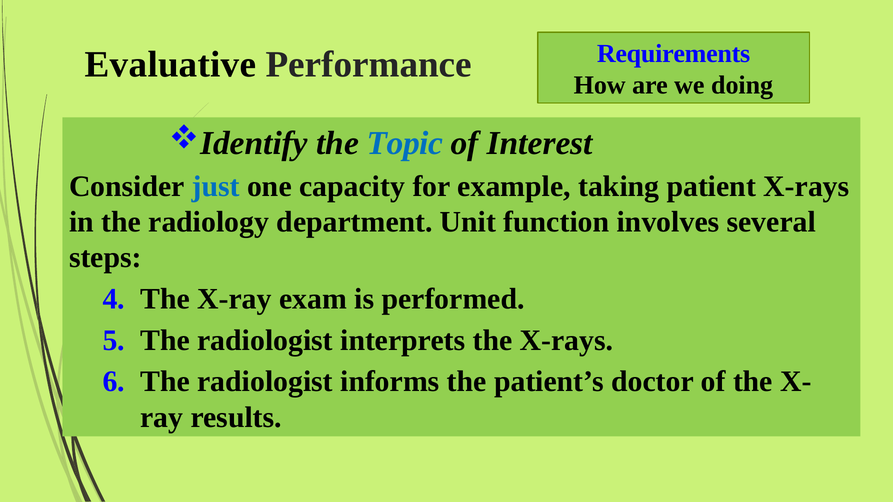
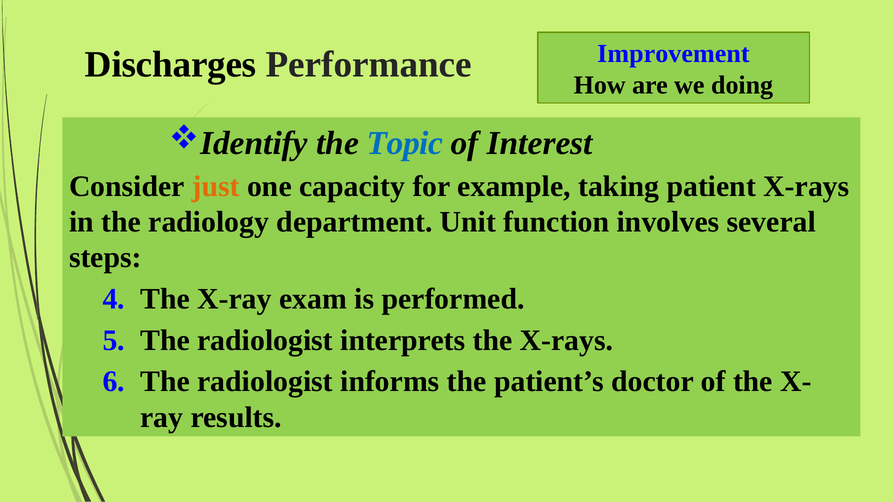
Evaluative: Evaluative -> Discharges (171, 64)
Requirements: Requirements -> Improvement (673, 54)
just colour: blue -> orange (216, 186)
